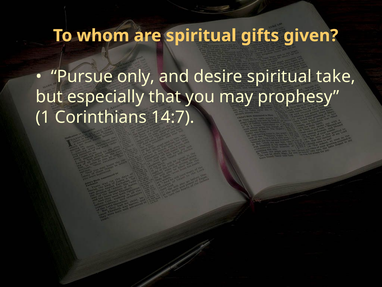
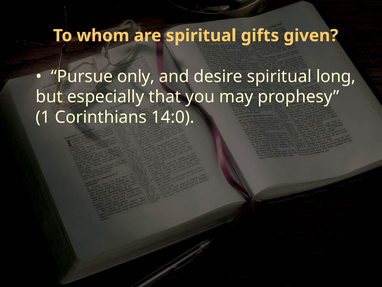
take: take -> long (336, 76)
14:7: 14:7 -> 14:0 (173, 117)
